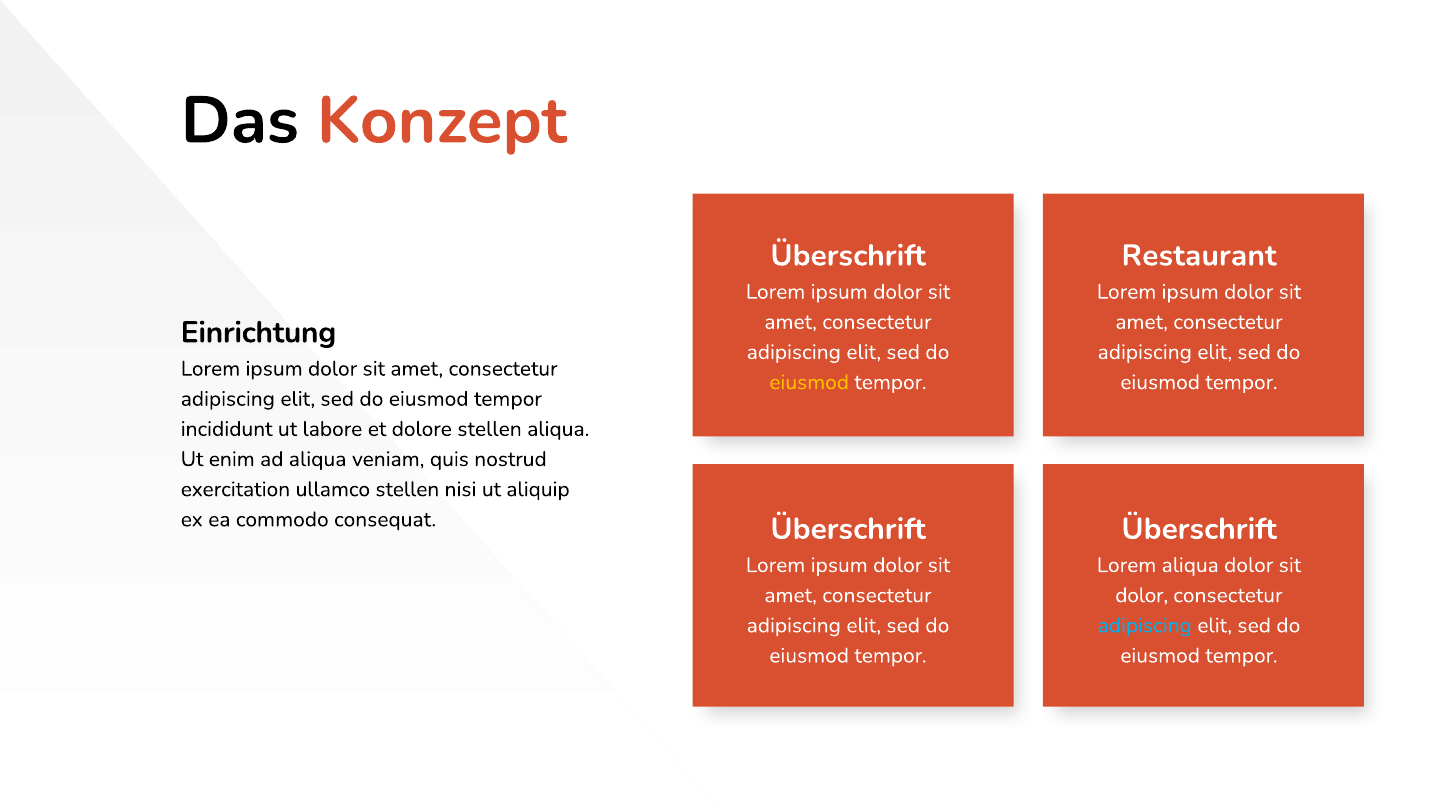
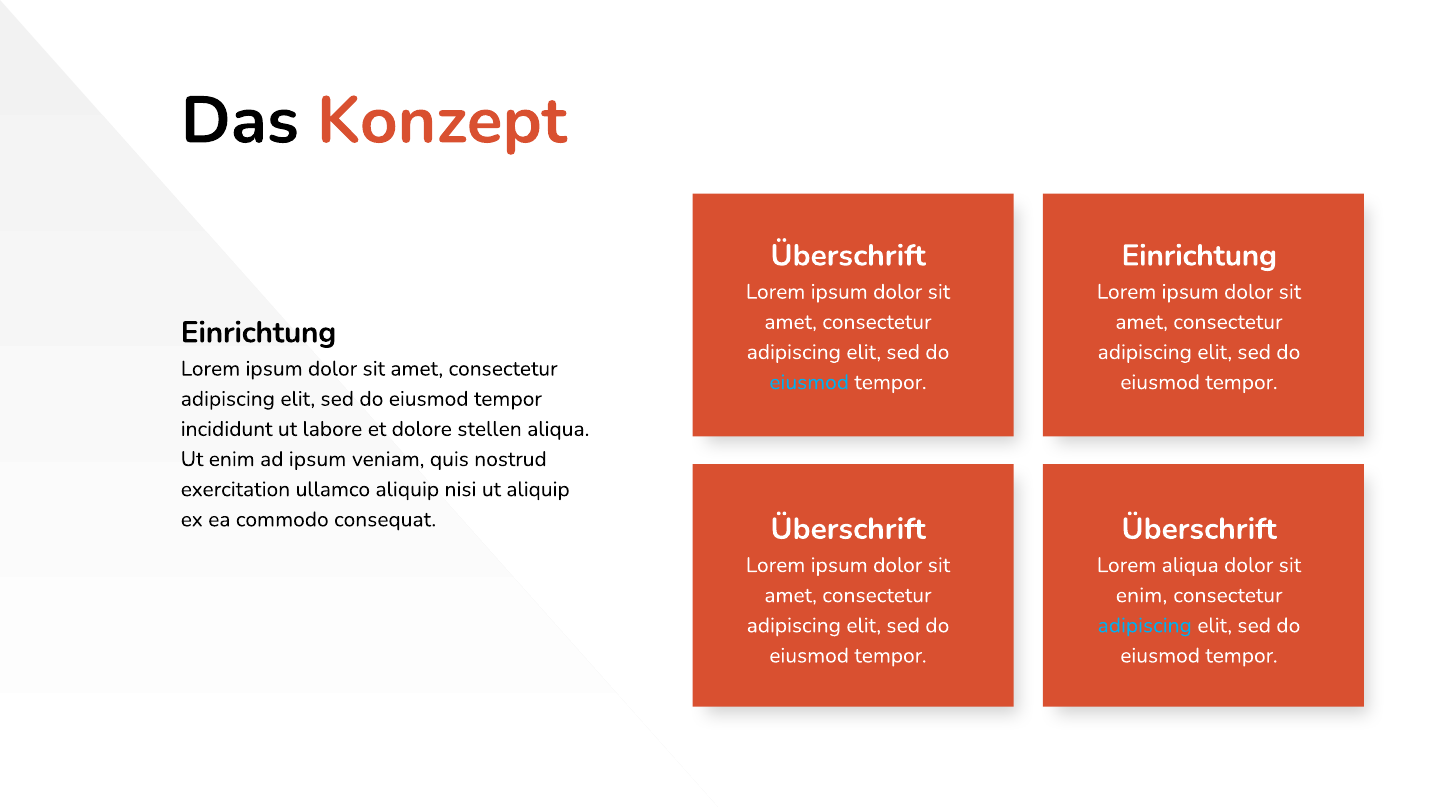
Restaurant: Restaurant -> Einrichtung (1199, 256)
eiusmod colour: yellow -> light blue (809, 382)
ad aliqua: aliqua -> ipsum (318, 459)
ullamco stellen: stellen -> aliquip (407, 489)
dolor: dolor -> enim (1142, 596)
